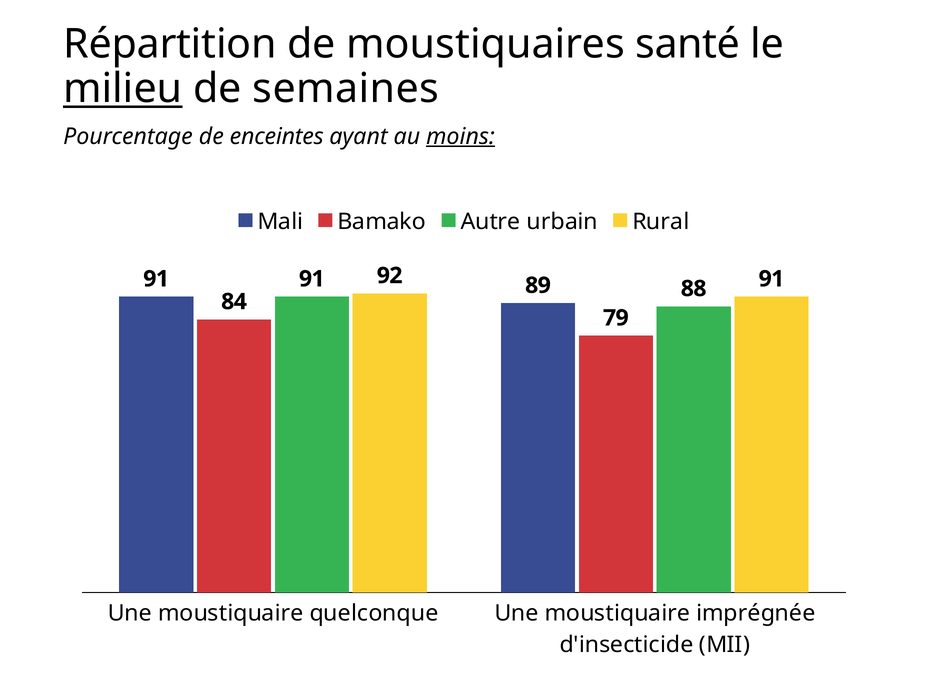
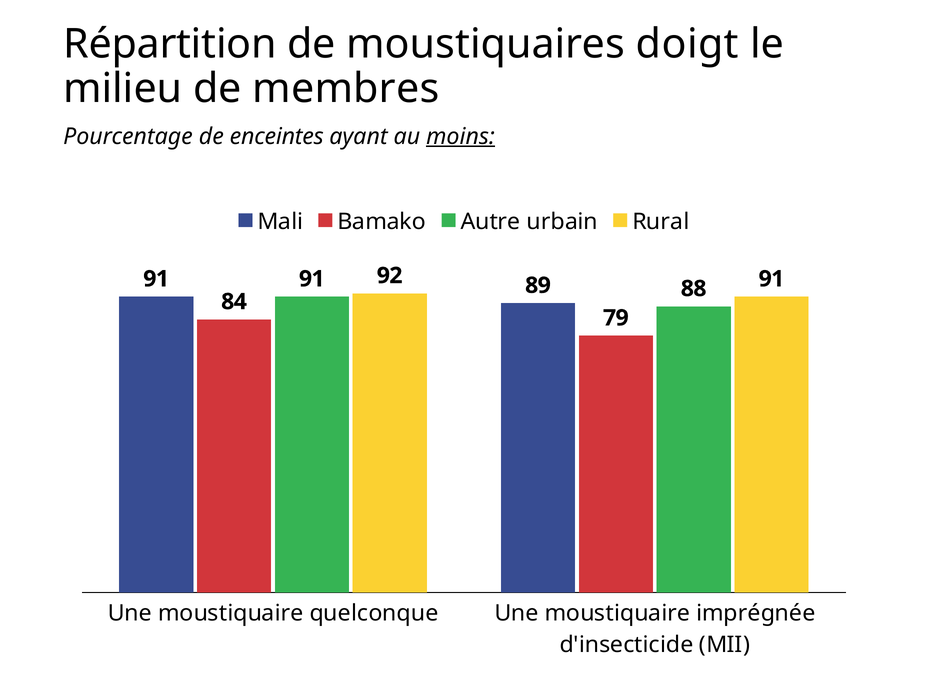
santé: santé -> doigt (687, 44)
milieu underline: present -> none (123, 89)
semaines: semaines -> membres (346, 89)
